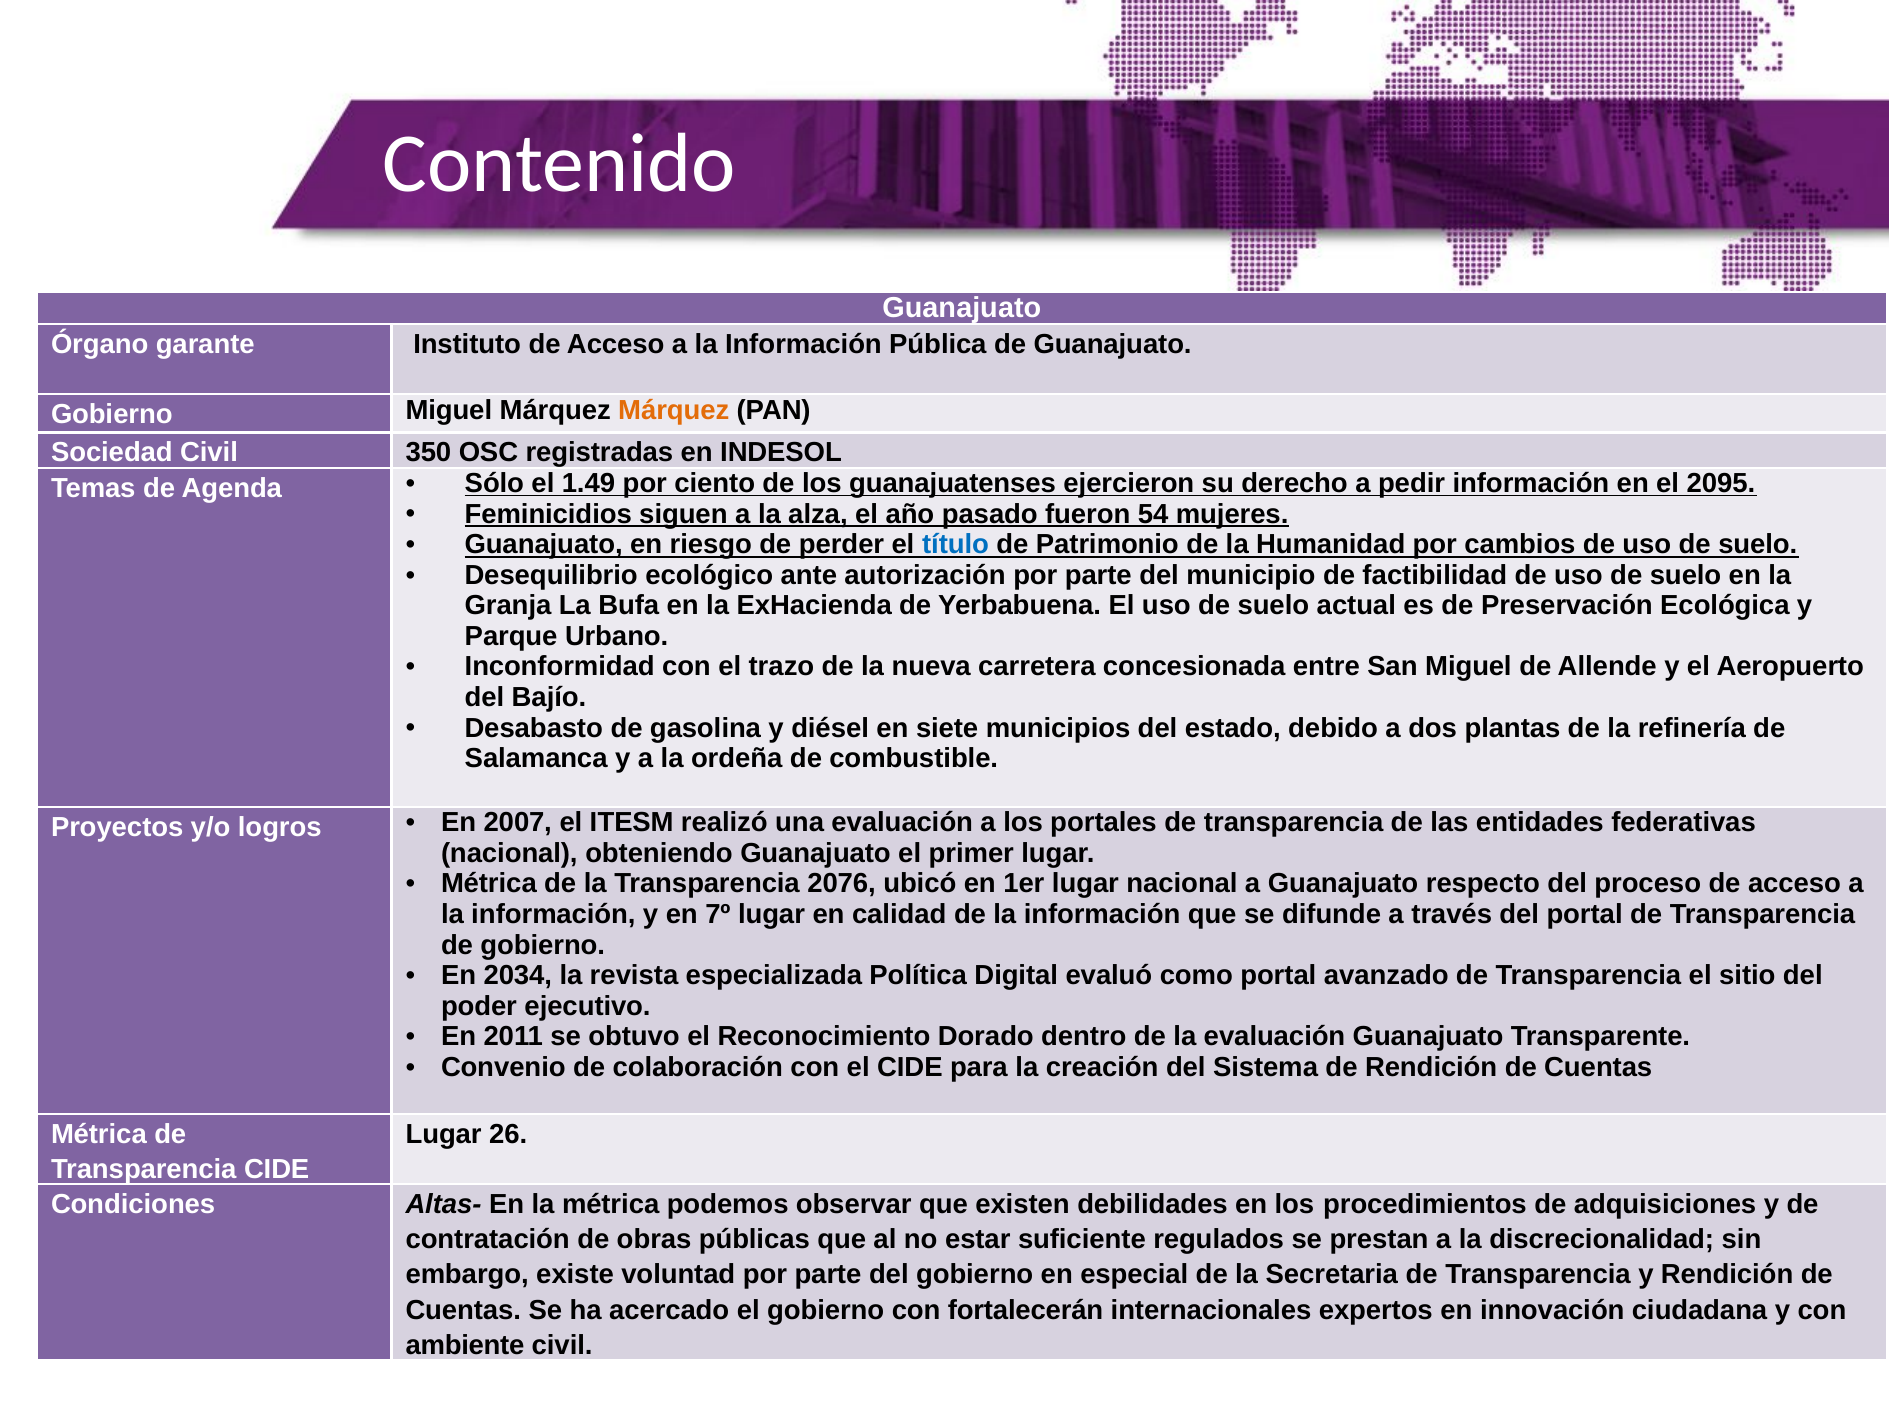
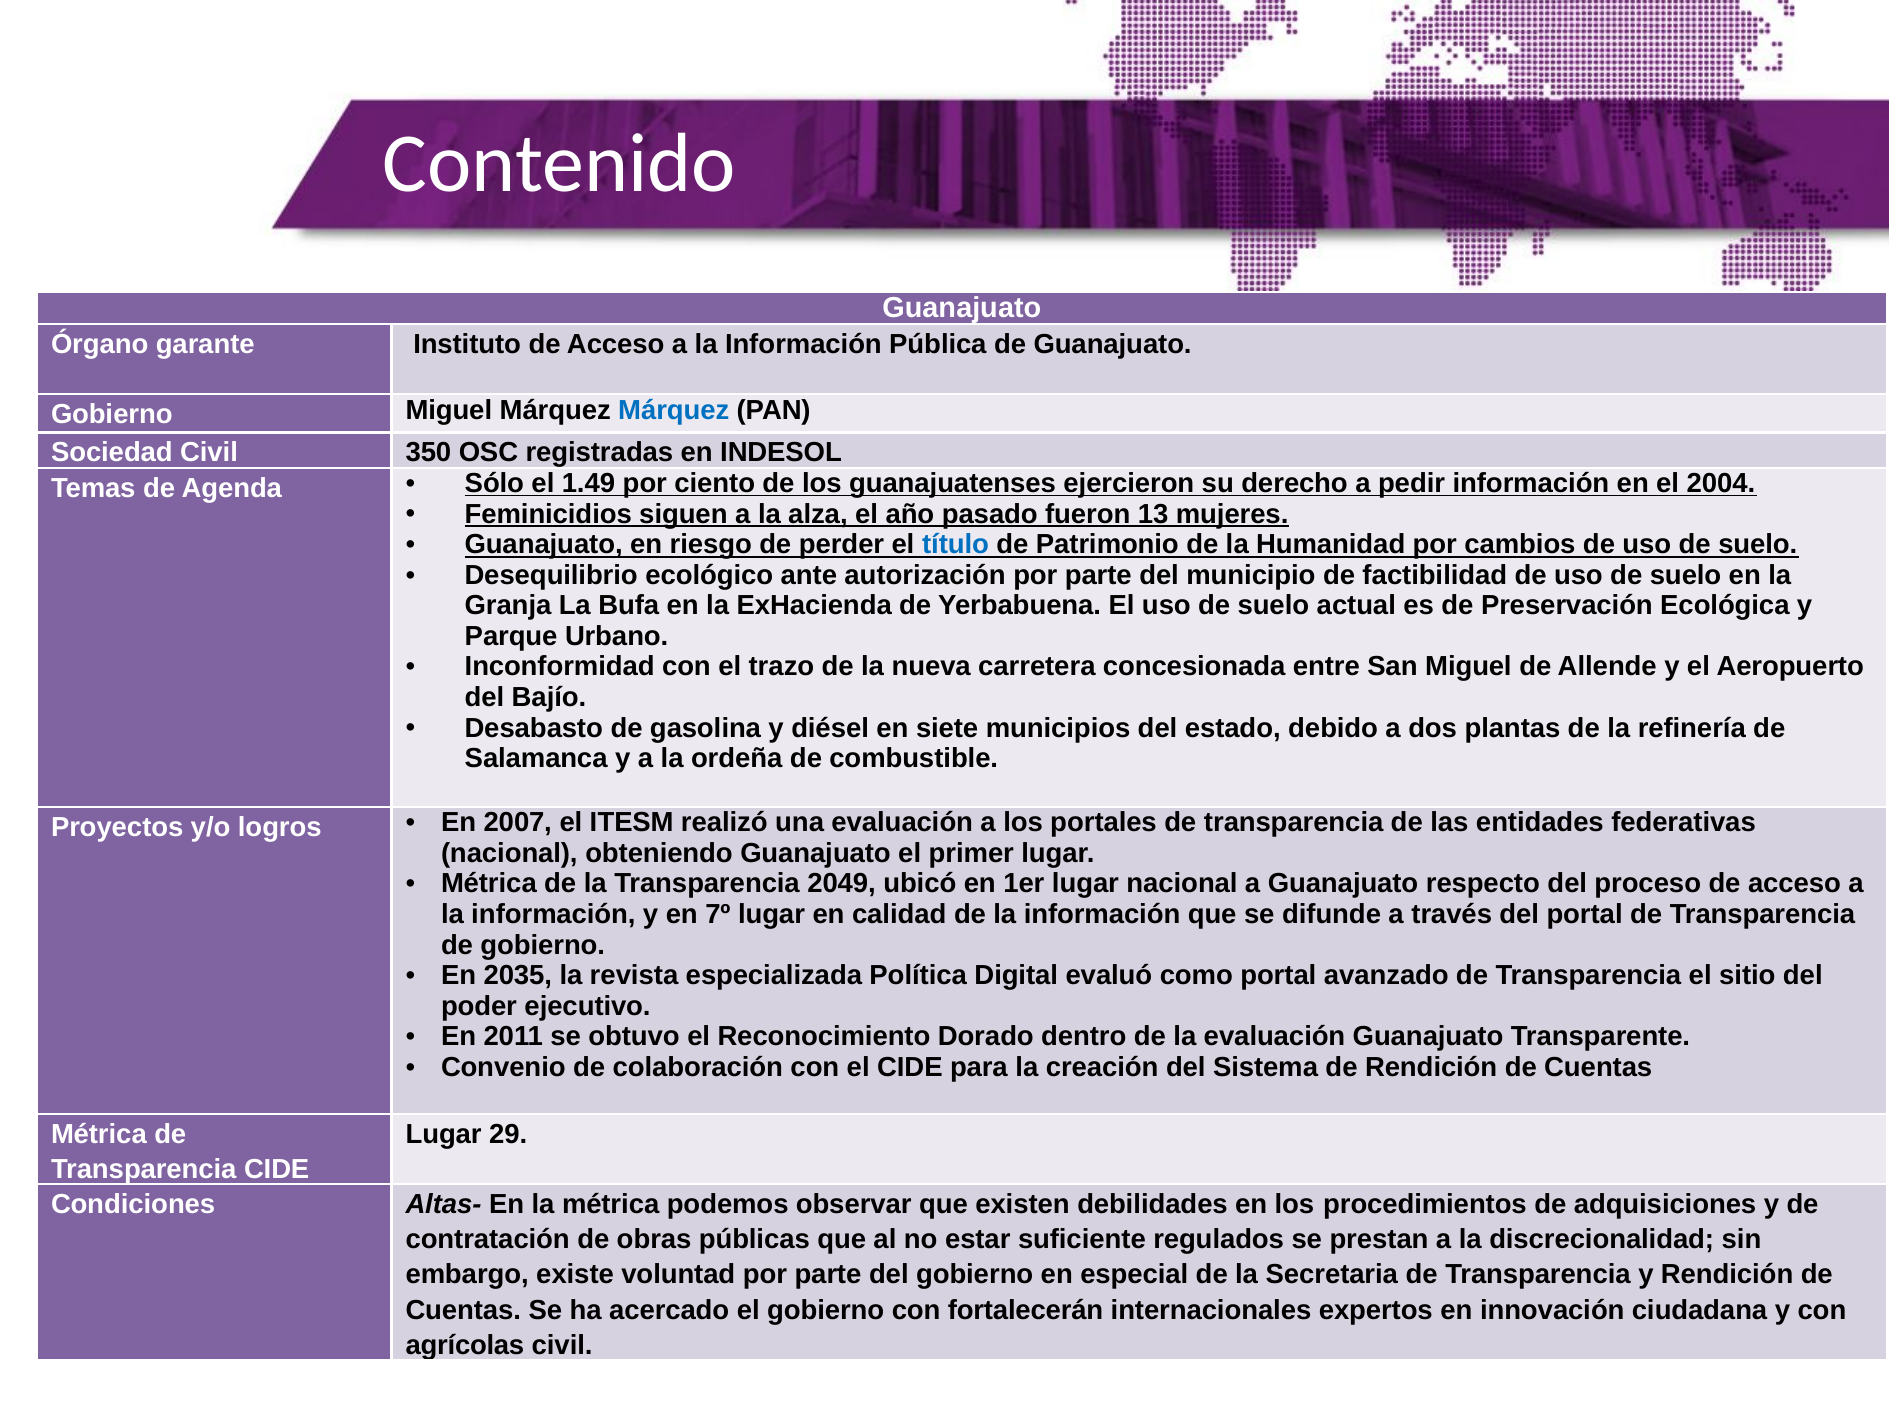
Márquez colour: orange -> blue (674, 410)
2095: 2095 -> 2004 (1721, 483)
54: 54 -> 13 (1153, 514)
2076: 2076 -> 2049 (842, 884)
2034: 2034 -> 2035 (518, 975)
26: 26 -> 29 (508, 1134)
ambiente: ambiente -> agrícolas (465, 1345)
